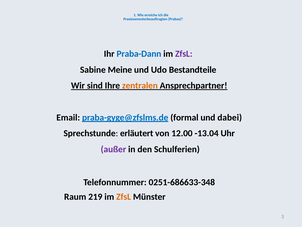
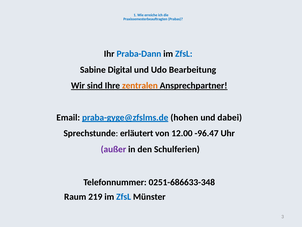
ZfsL colour: purple -> blue (184, 54)
Meine: Meine -> Digital (120, 70)
Bestandteile: Bestandteile -> Bearbeitung (193, 70)
formal: formal -> hohen (184, 117)
-13.04: -13.04 -> -96.47 (207, 133)
ZfsL colour: orange -> blue (124, 197)
